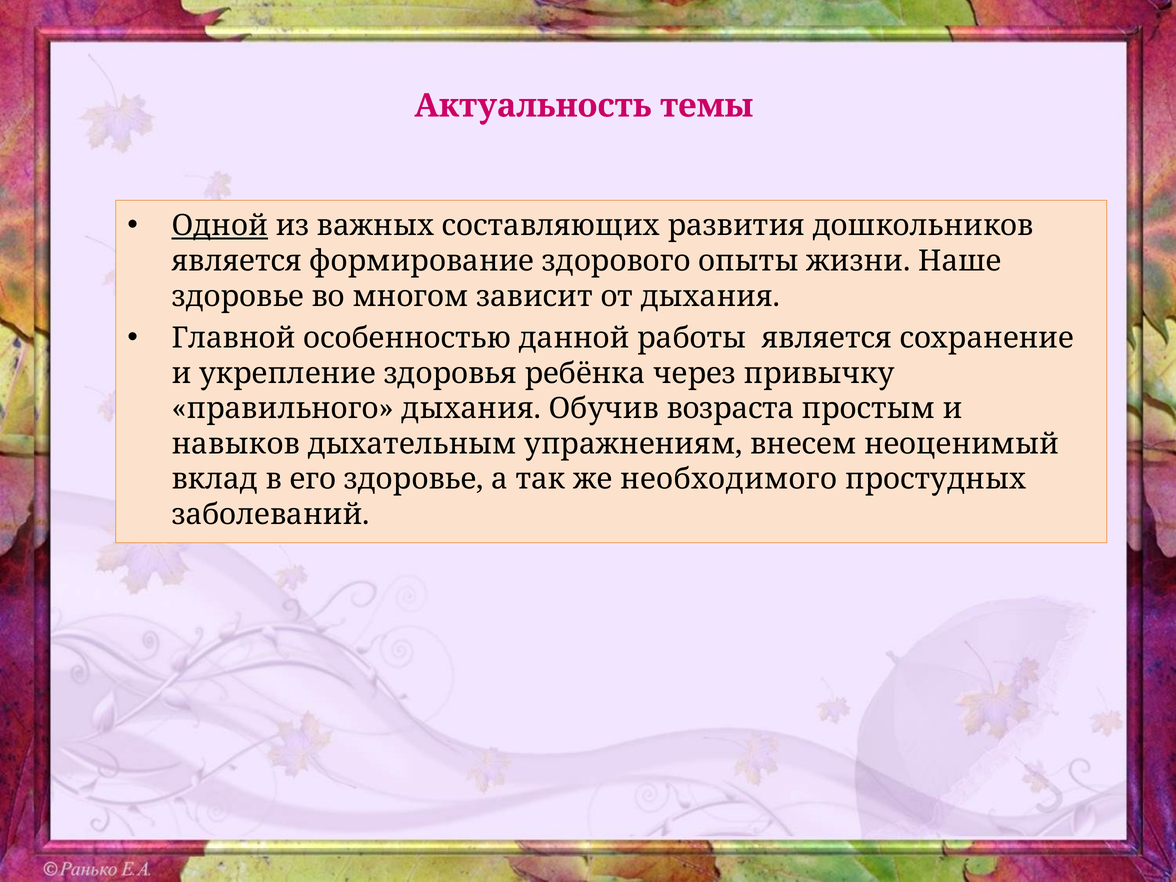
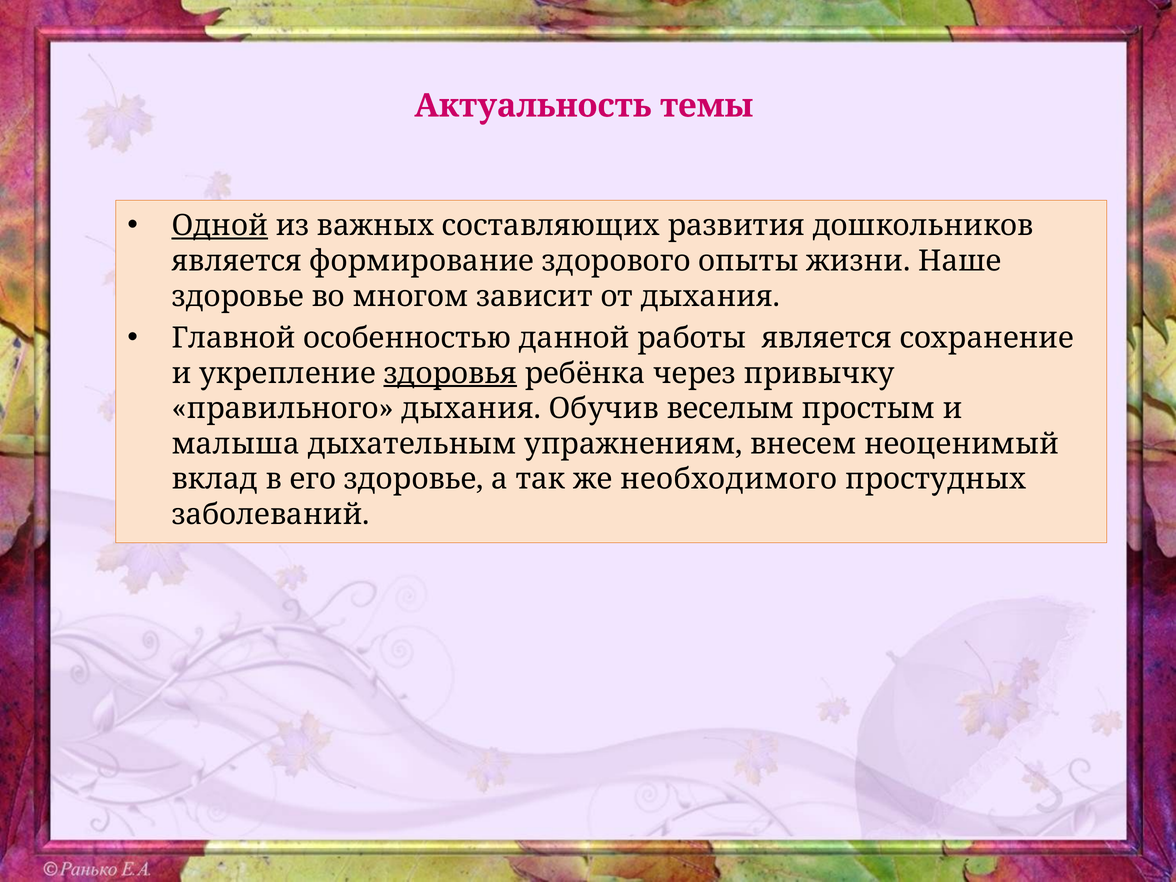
здоровья underline: none -> present (450, 373)
возраста: возраста -> веселым (730, 409)
навыков: навыков -> малыша (236, 444)
